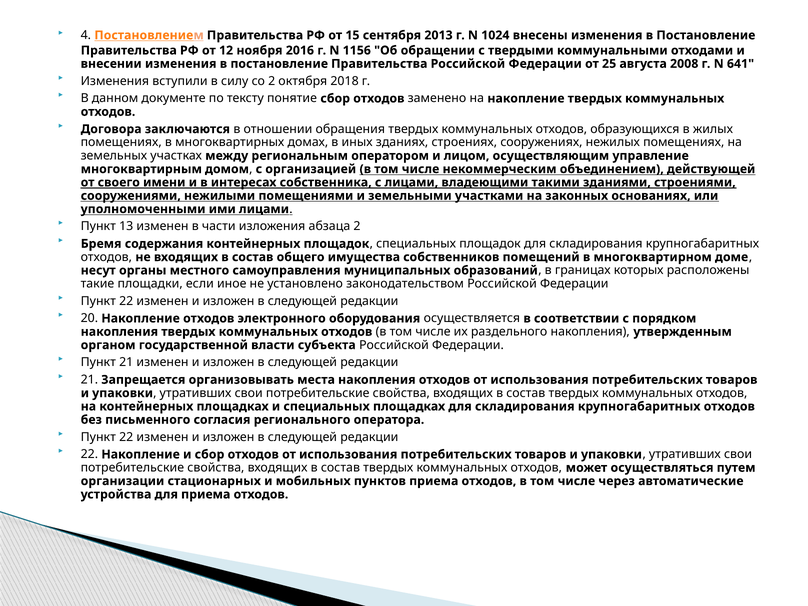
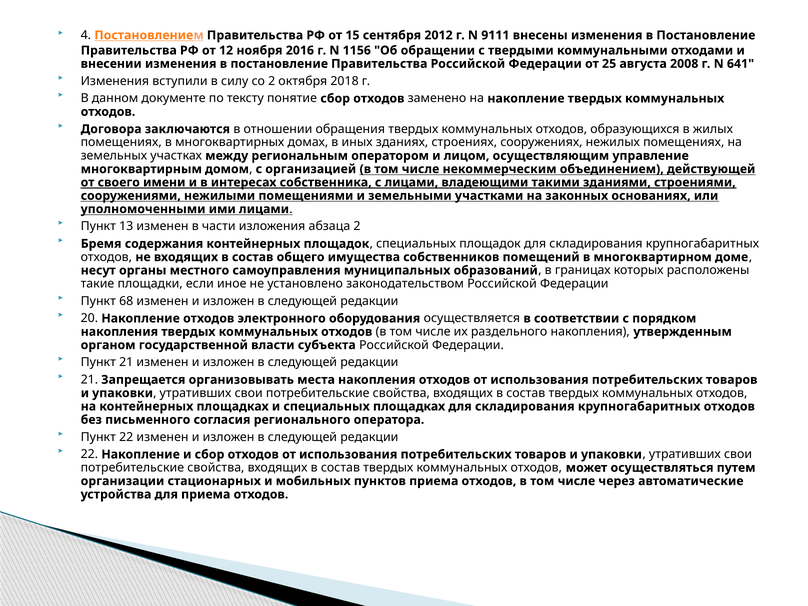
2013: 2013 -> 2012 (439, 35)
1024: 1024 -> 9111 (495, 35)
22: 22 -> 68 (126, 301)
